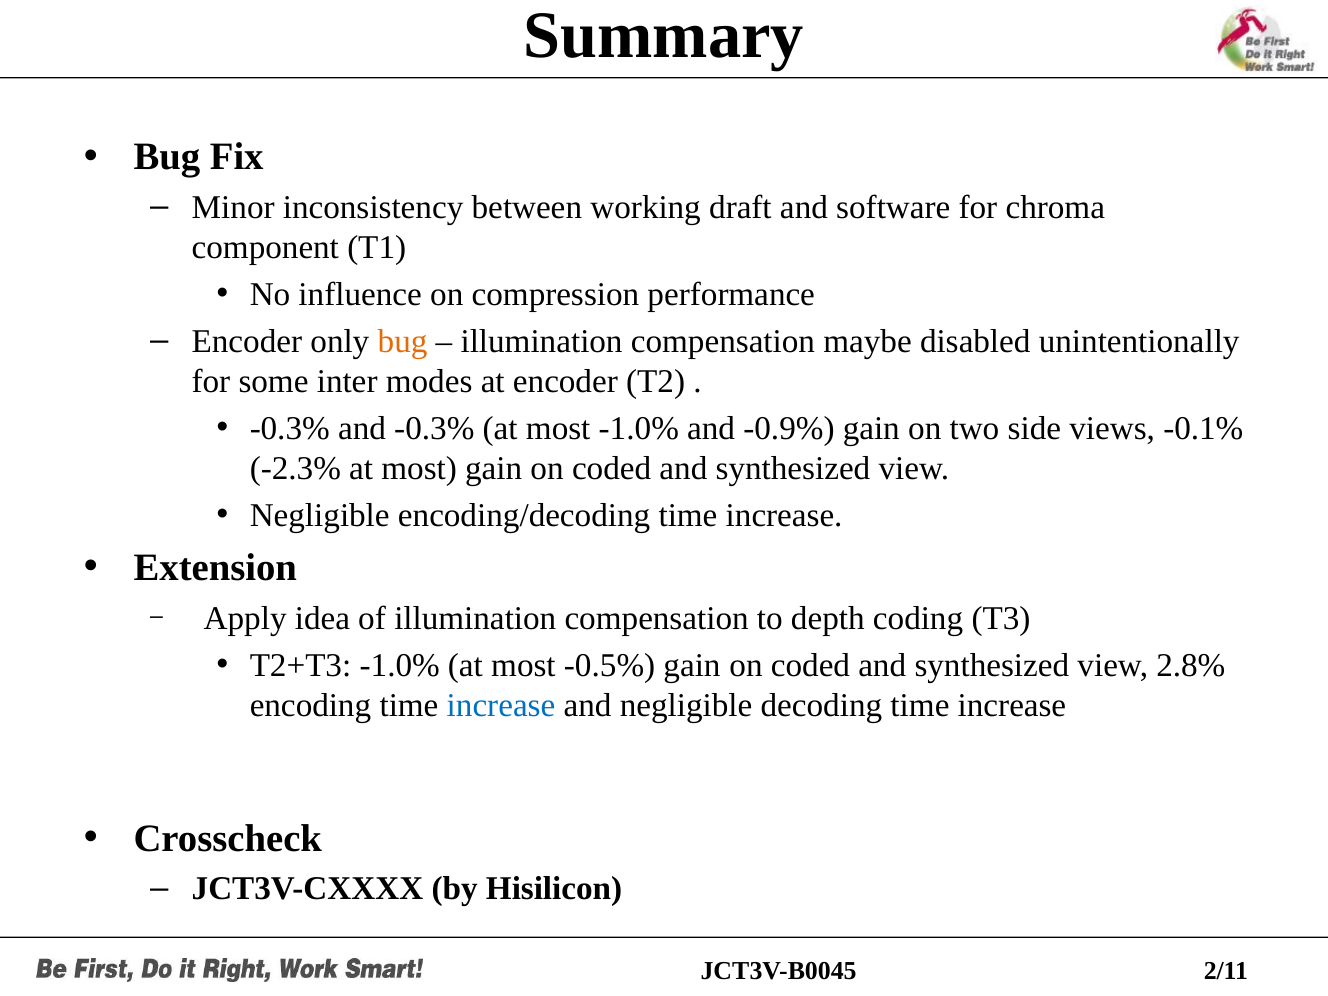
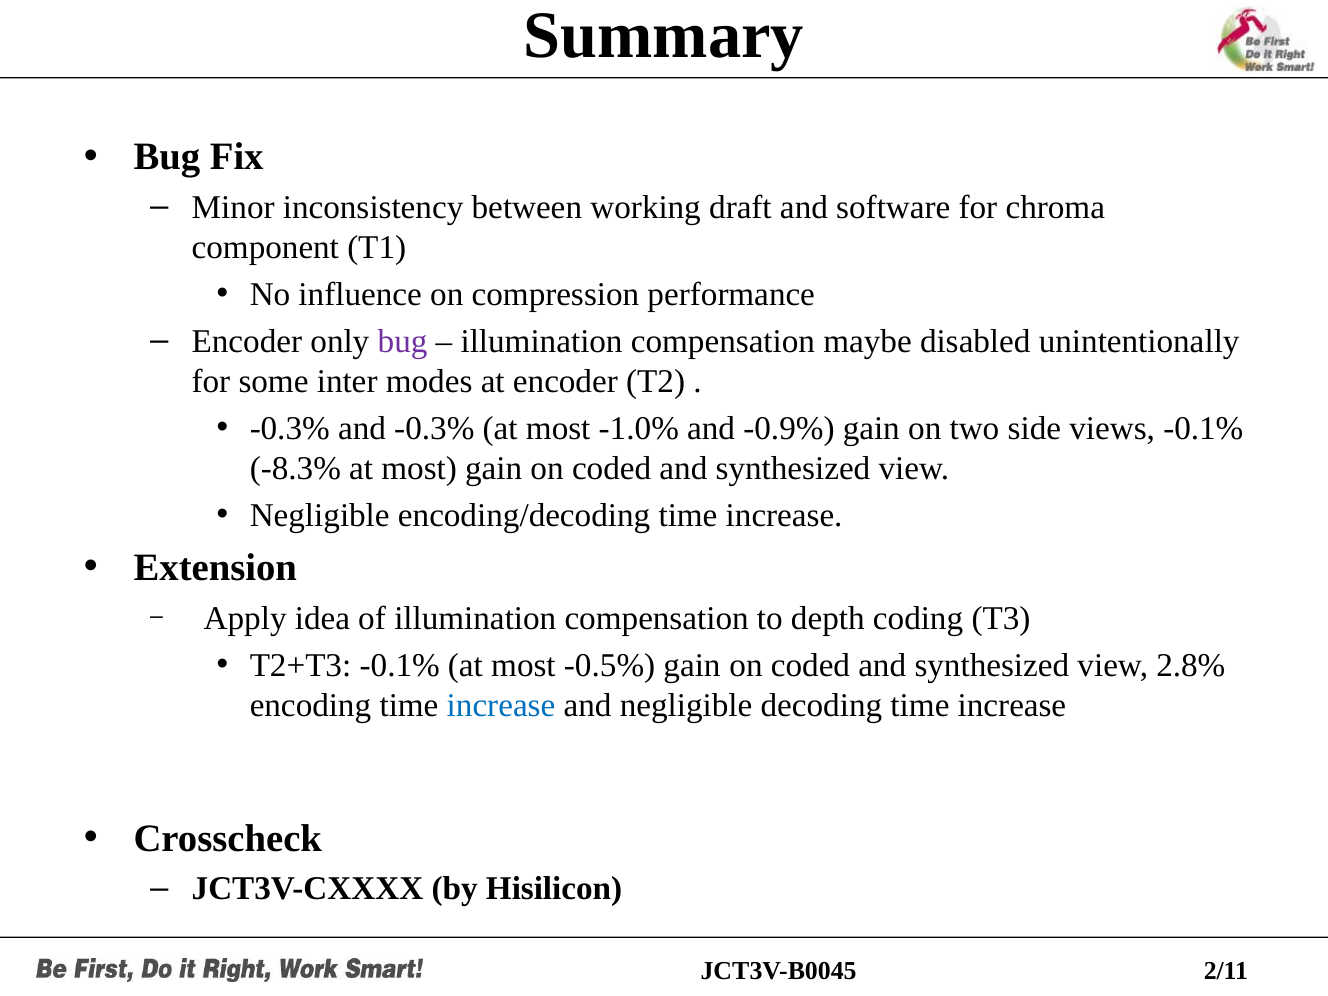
bug colour: orange -> purple (403, 341)
-2.3%: -2.3% -> -8.3% (295, 468)
T2+T3 -1.0%: -1.0% -> -0.1% (400, 665)
